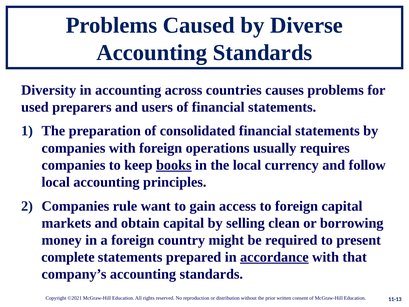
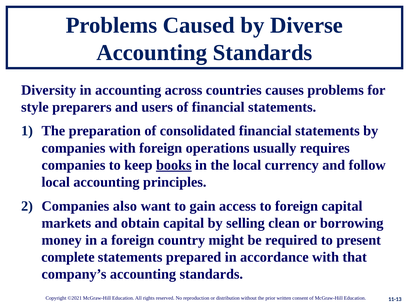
used: used -> style (35, 107)
rule: rule -> also (125, 206)
accordance underline: present -> none (274, 257)
